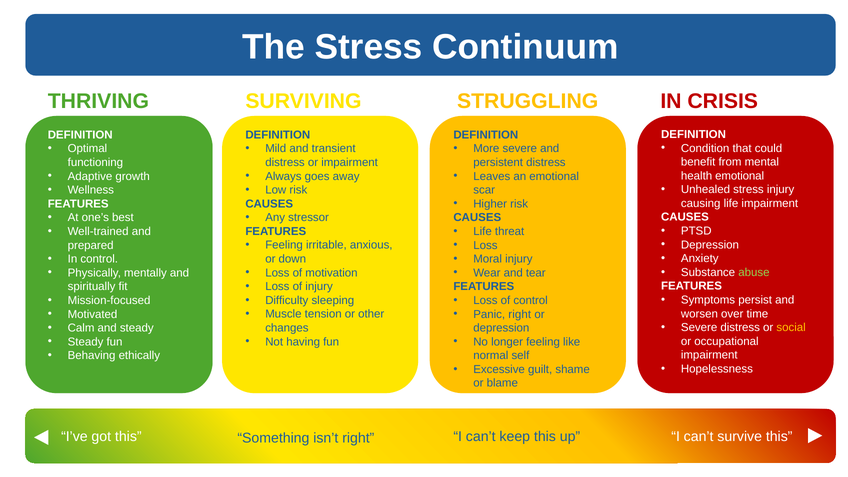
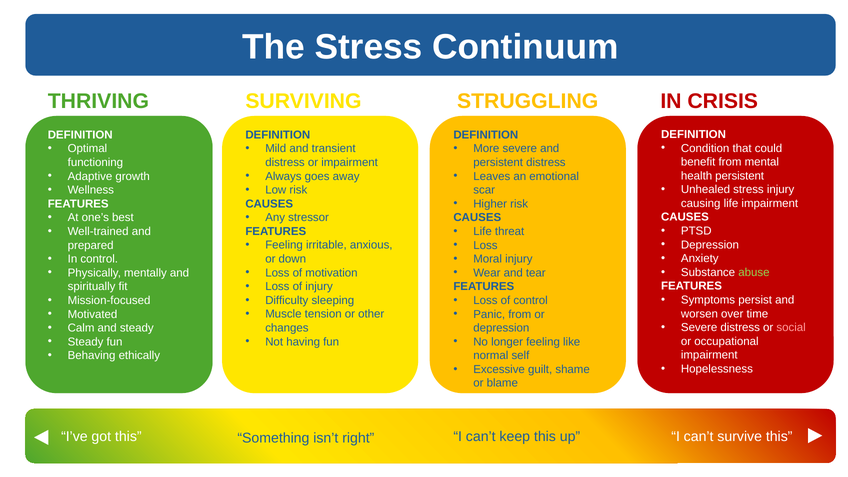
health emotional: emotional -> persistent (740, 176)
Panic right: right -> from (520, 314)
social colour: yellow -> pink (791, 328)
